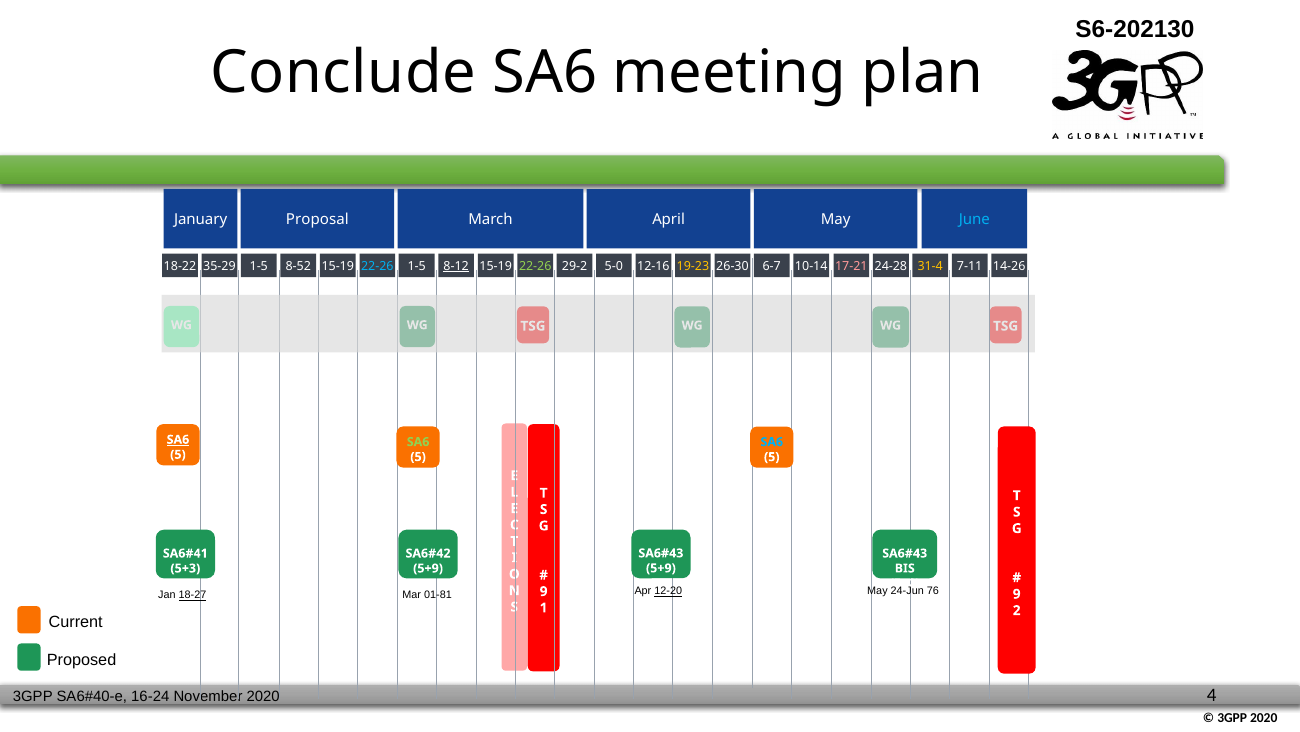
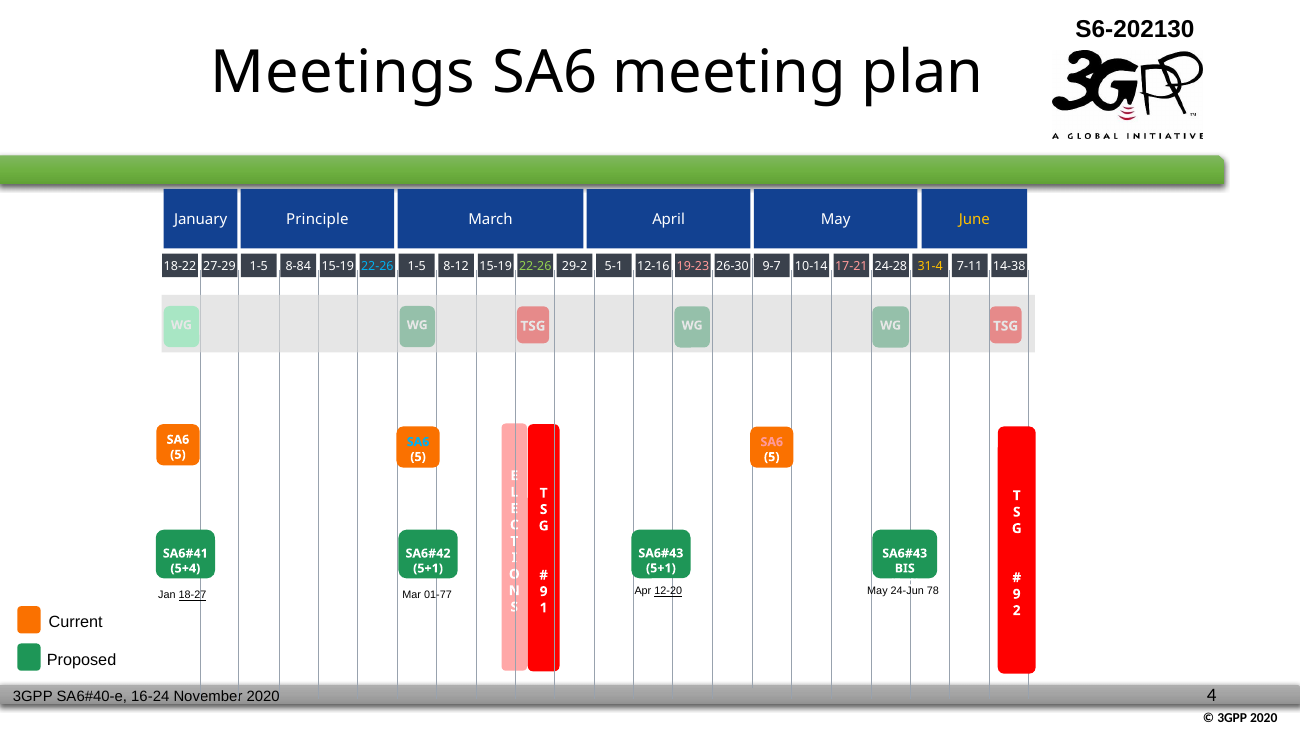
Conclude: Conclude -> Meetings (343, 73)
Proposal: Proposal -> Principle (317, 219)
June colour: light blue -> yellow (974, 219)
35-29: 35-29 -> 27-29 (219, 266)
8-52: 8-52 -> 8-84 (298, 266)
8-12 underline: present -> none (456, 266)
5-0: 5-0 -> 5-1 (614, 266)
19-23 colour: yellow -> pink (693, 266)
6-7: 6-7 -> 9-7 (772, 266)
14-26: 14-26 -> 14-38 (1009, 266)
SA6 underline: present -> none (178, 439)
SA6 colour: light green -> light blue (418, 441)
SA6 colour: light blue -> pink (772, 442)
5+9: 5+9 -> 5+1 (661, 568)
5+3: 5+3 -> 5+4 (185, 568)
5+9: 5+9 -> 5+1 (428, 568)
01-81: 01-81 -> 01-77 (438, 595)
76: 76 -> 78 (933, 591)
